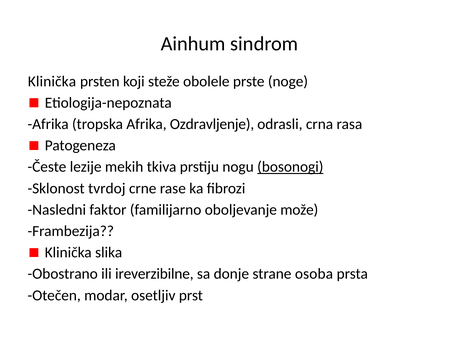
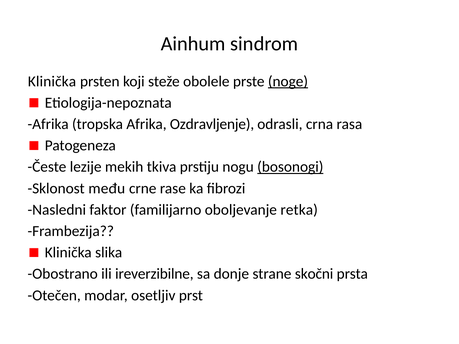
noge underline: none -> present (288, 81)
tvrdoj: tvrdoj -> među (107, 188)
može: može -> retka (299, 210)
osoba: osoba -> skočni (314, 274)
